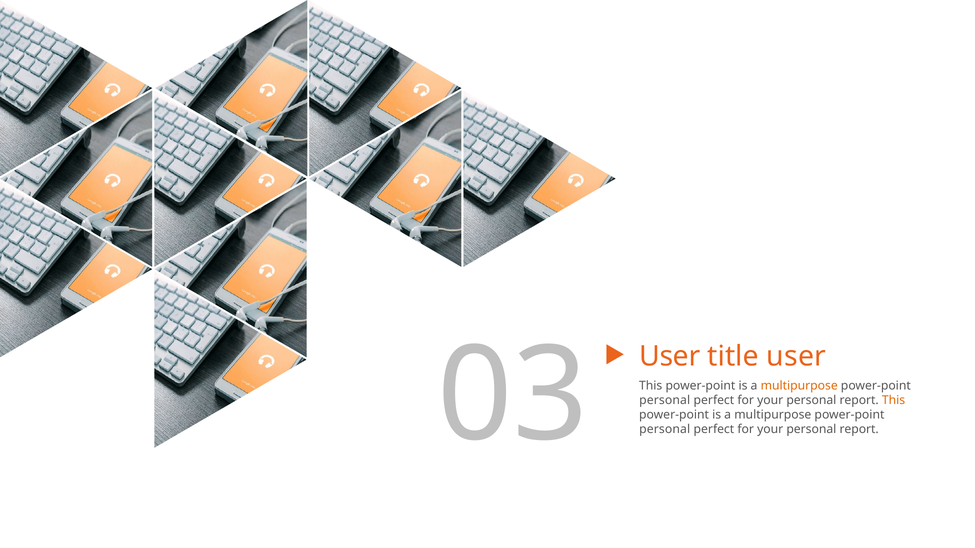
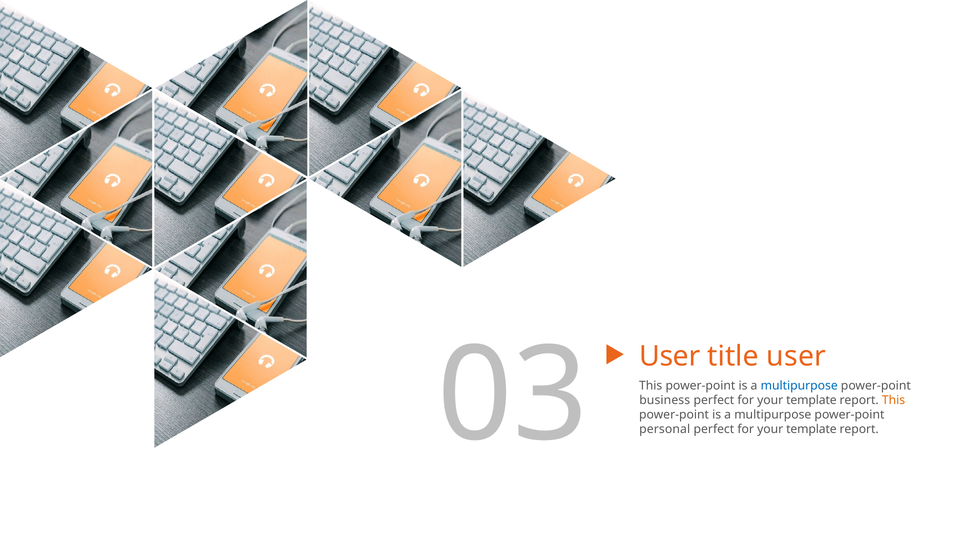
multipurpose colour: orange -> blue (799, 386)
personal: personal -> business (665, 401)
personal: personal -> template (811, 401)
personal: personal -> template (811, 430)
